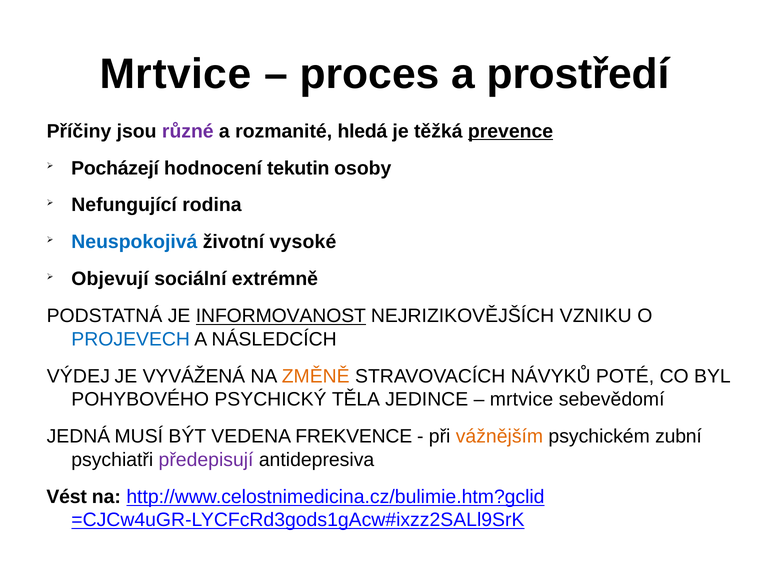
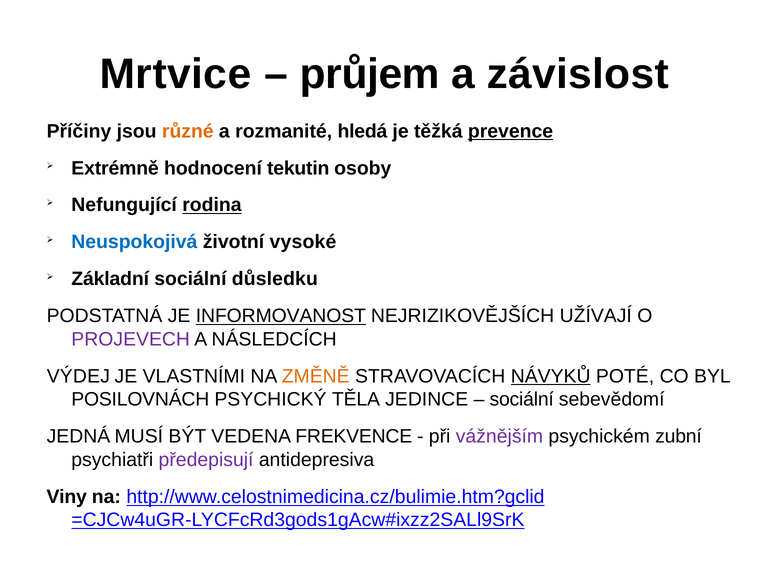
proces: proces -> průjem (370, 74)
prostředí: prostředí -> závislost (578, 74)
různé colour: purple -> orange (188, 131)
Pocházejí: Pocházejí -> Extrémně (115, 168)
rodina underline: none -> present (212, 205)
Objevují: Objevují -> Základní (110, 279)
extrémně: extrémně -> důsledku (275, 279)
VZNIKU: VZNIKU -> UŽÍVAJÍ (596, 316)
PROJEVECH colour: blue -> purple (131, 339)
VYVÁŽENÁ: VYVÁŽENÁ -> VLASTNÍMI (194, 376)
NÁVYKŮ underline: none -> present (551, 376)
POHYBOVÉHO: POHYBOVÉHO -> POSILOVNÁCH (140, 399)
mrtvice: mrtvice -> sociální (522, 399)
vážnějším colour: orange -> purple (499, 436)
Vést: Vést -> Viny (67, 497)
